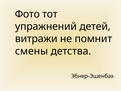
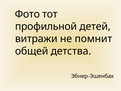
упражнений: упражнений -> профильной (46, 26)
смены: смены -> общей (32, 51)
